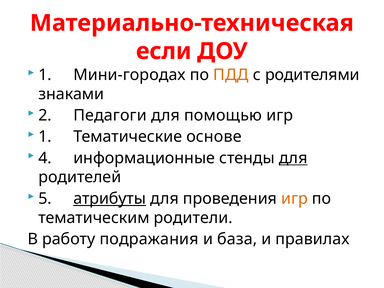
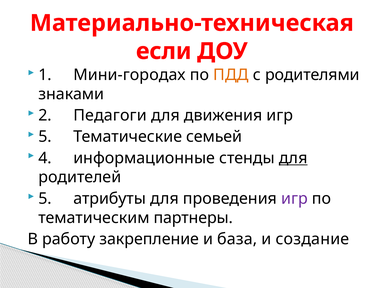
помощью: помощью -> движения (223, 115)
1: 1 -> 5 (45, 137)
основе: основе -> семьей (214, 137)
атрибуты underline: present -> none (110, 199)
игр colour: orange -> purple (294, 199)
родители: родители -> партнеры (193, 218)
подражания: подражания -> закрепление (149, 239)
правилах: правилах -> создание (312, 239)
